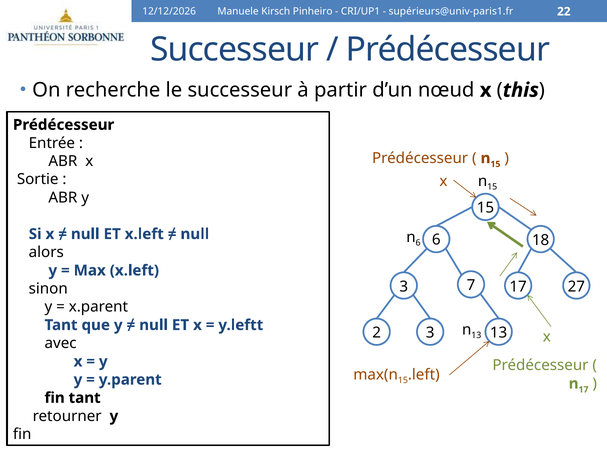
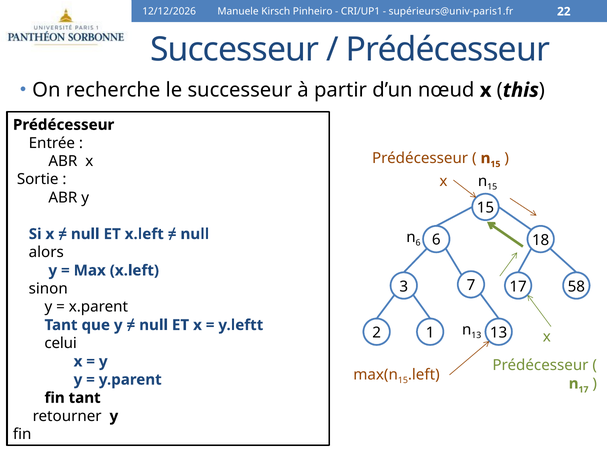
27: 27 -> 58 (576, 287)
2 3: 3 -> 1 (430, 333)
avec: avec -> celui (61, 343)
